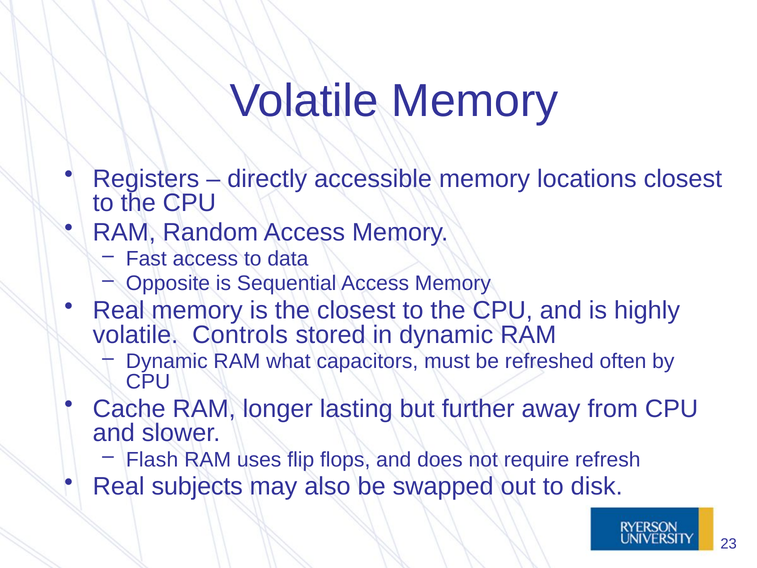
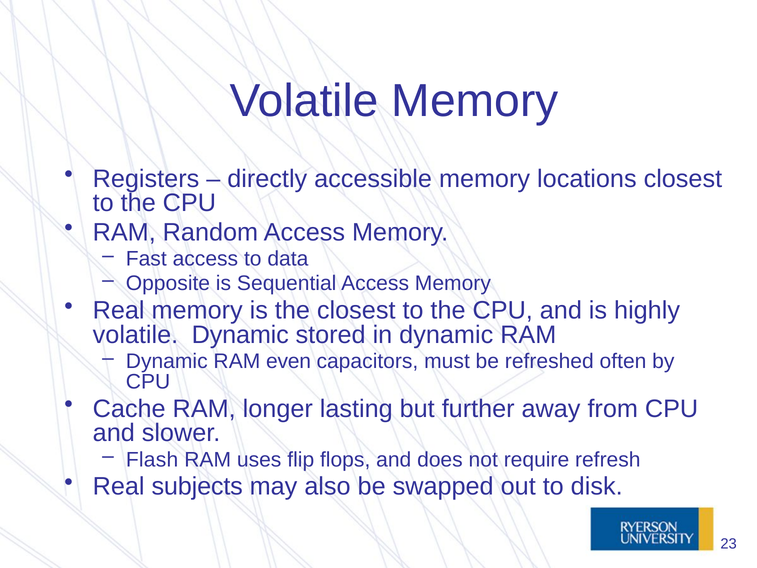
volatile Controls: Controls -> Dynamic (240, 335)
what: what -> even (289, 361)
